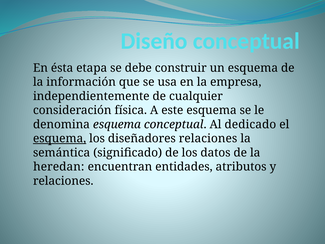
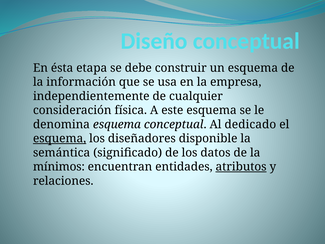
diseñadores relaciones: relaciones -> disponible (208, 138)
heredan: heredan -> mínimos (59, 167)
atributos underline: none -> present (241, 167)
